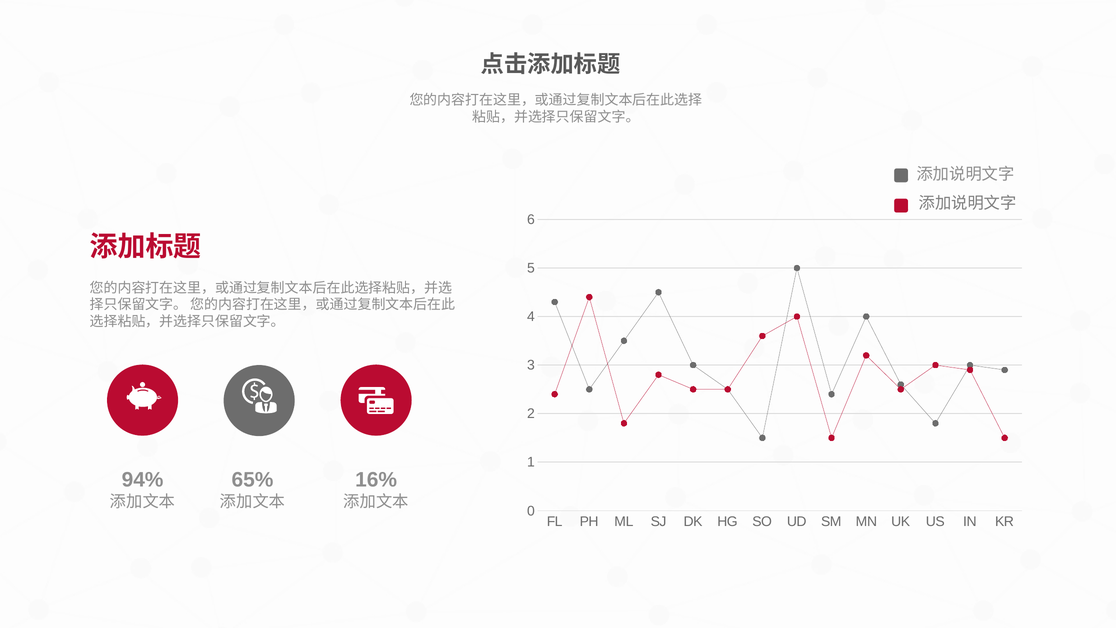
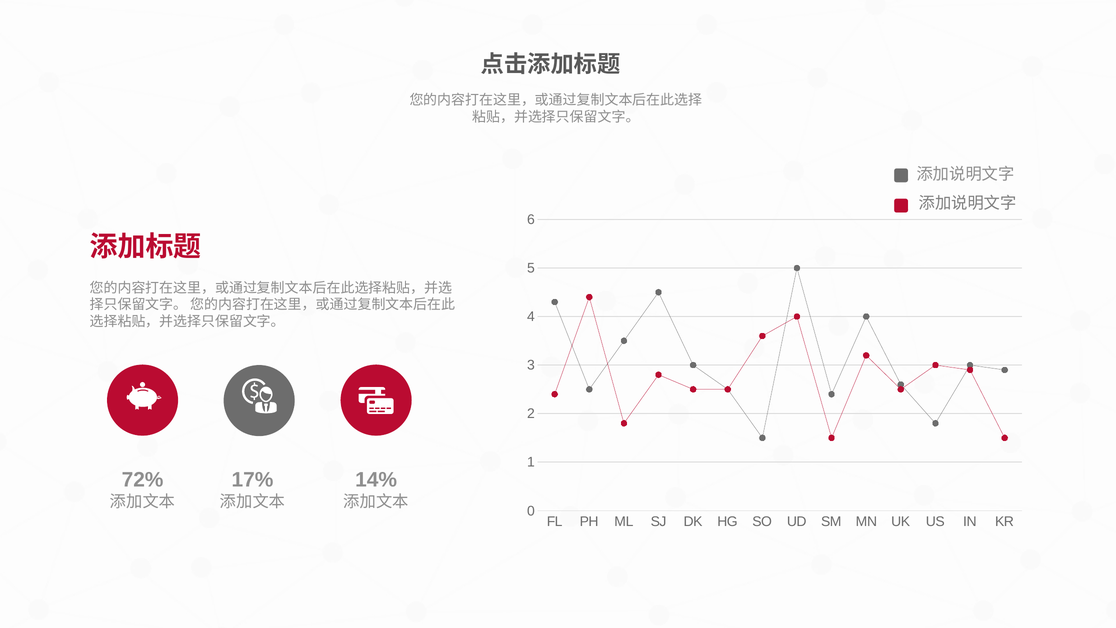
94%: 94% -> 72% (143, 479)
65%: 65% -> 17% (253, 479)
16%: 16% -> 14% (376, 479)
